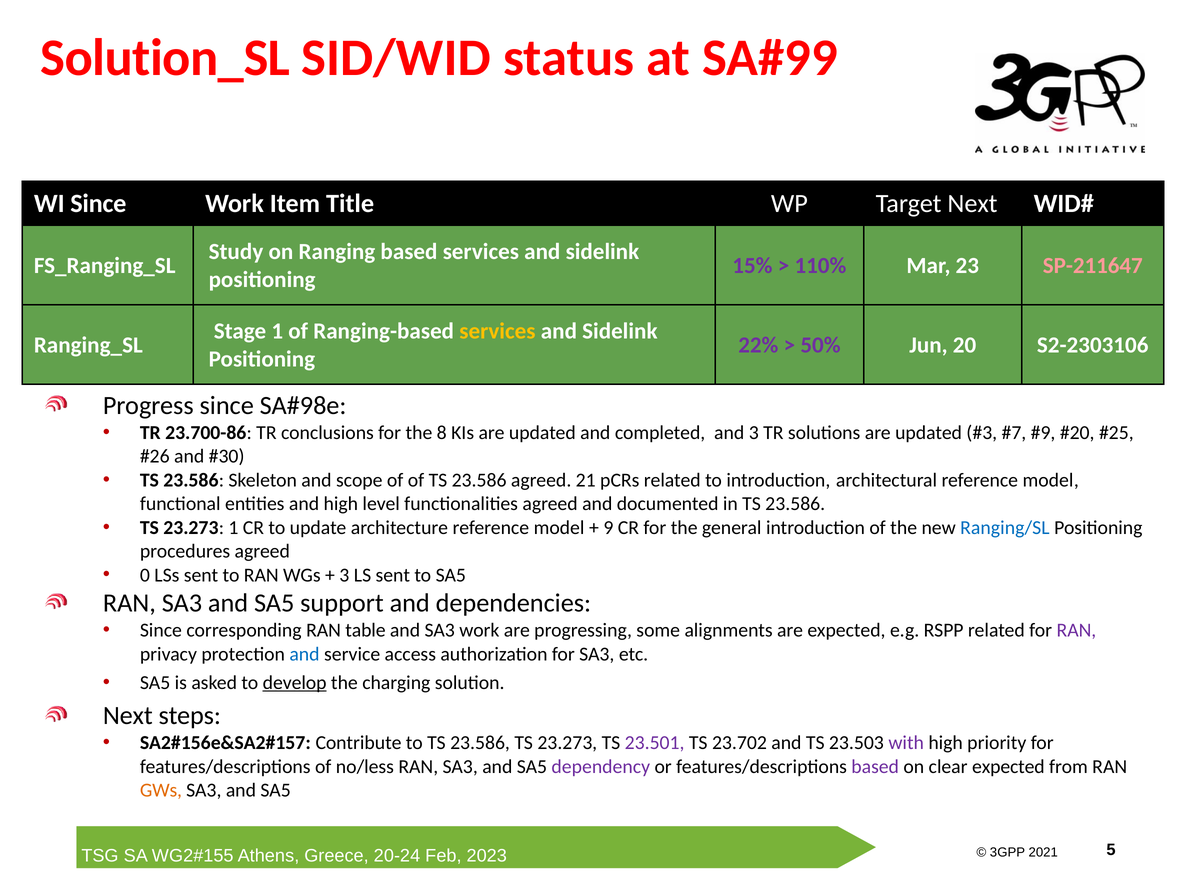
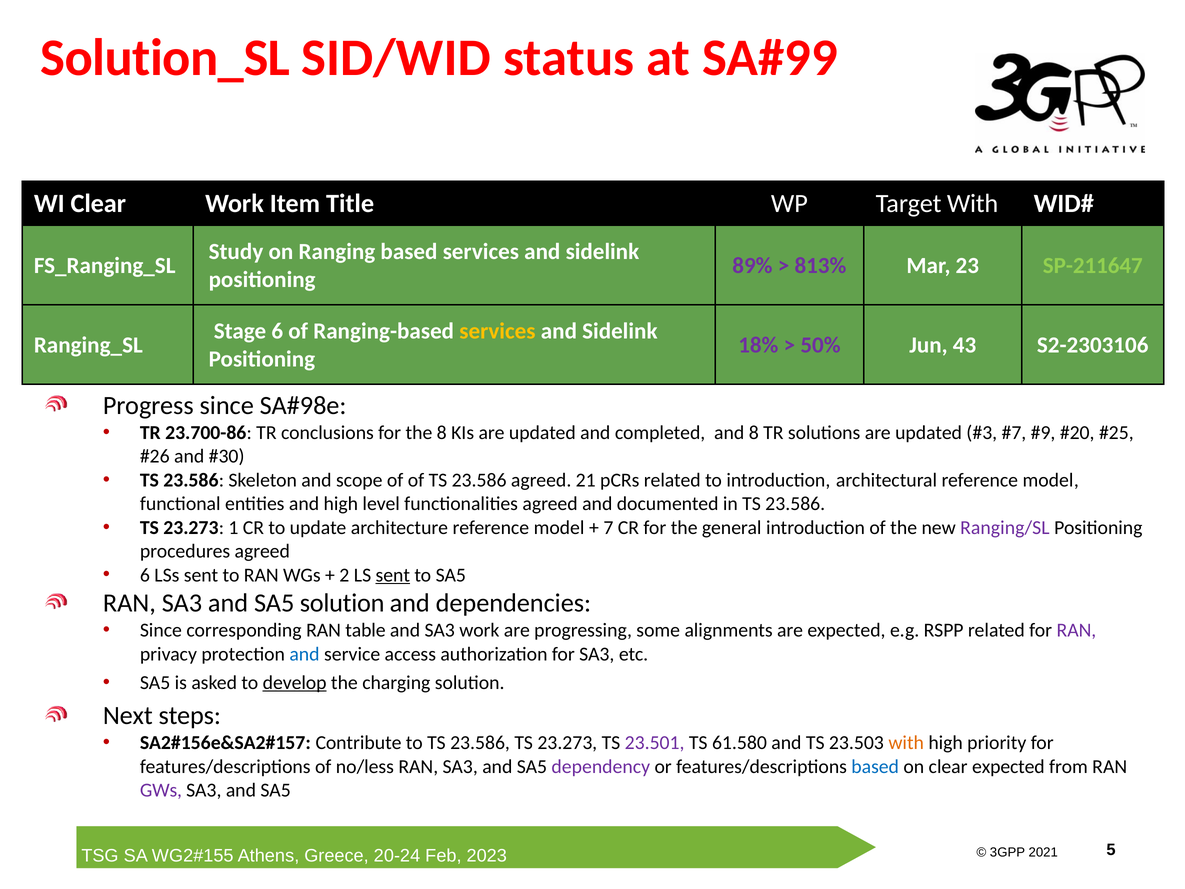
WI Since: Since -> Clear (98, 204)
Target Next: Next -> With (973, 204)
15%: 15% -> 89% (752, 265)
110%: 110% -> 813% (820, 265)
SP-211647 colour: pink -> light green (1093, 265)
Stage 1: 1 -> 6 (277, 331)
22%: 22% -> 18% (758, 345)
20: 20 -> 43 (964, 345)
and 3: 3 -> 8 (754, 433)
9: 9 -> 7 (608, 527)
Ranging/SL colour: blue -> purple (1005, 527)
0: 0 -> 6 (145, 575)
3: 3 -> 2 (344, 575)
sent underline: none -> present (393, 575)
SA5 support: support -> solution (342, 603)
23.702: 23.702 -> 61.580 (739, 743)
with colour: purple -> orange (906, 743)
based colour: purple -> blue (875, 766)
GWs colour: orange -> purple (161, 790)
